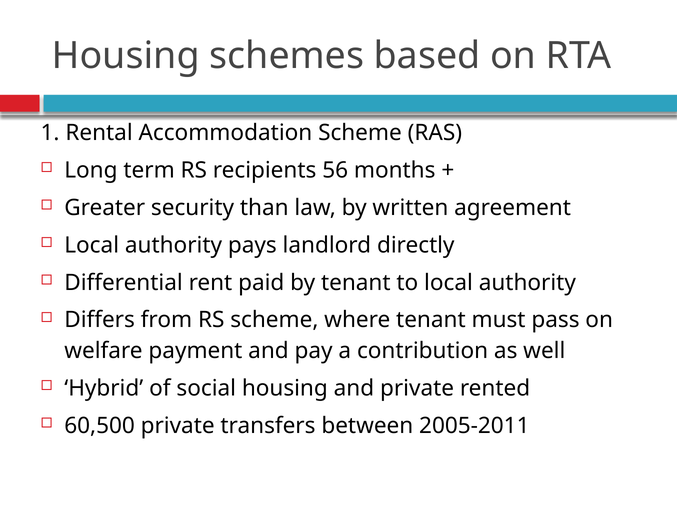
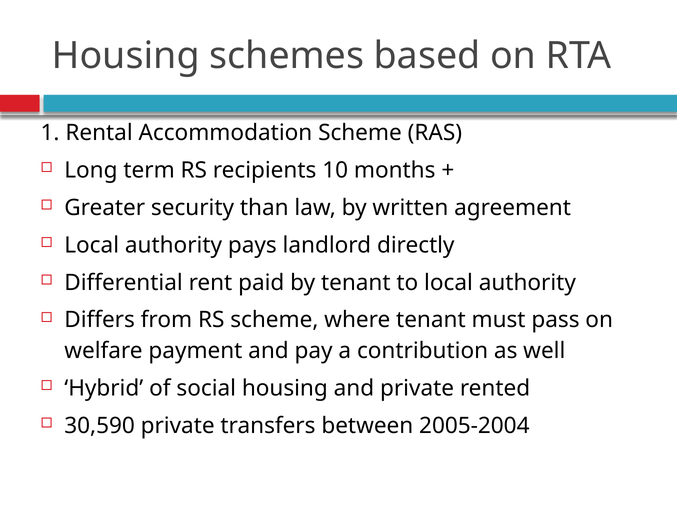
56: 56 -> 10 (335, 170)
60,500: 60,500 -> 30,590 (100, 425)
2005-2011: 2005-2011 -> 2005-2004 (474, 425)
